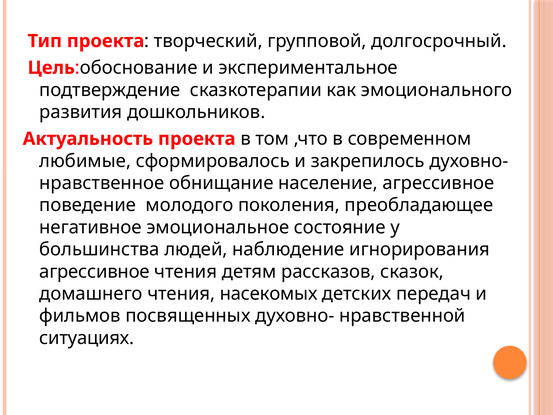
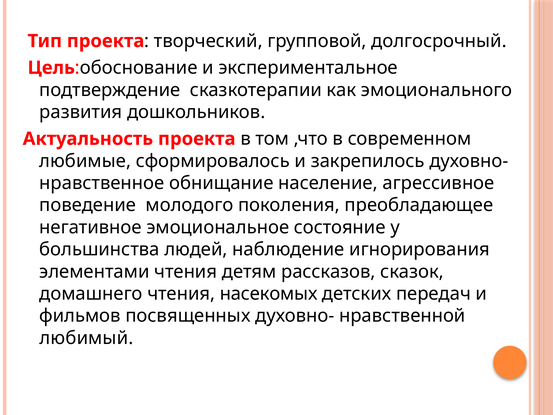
агрессивное: агрессивное -> элементами (94, 271)
ситуациях: ситуациях -> любимый (86, 338)
